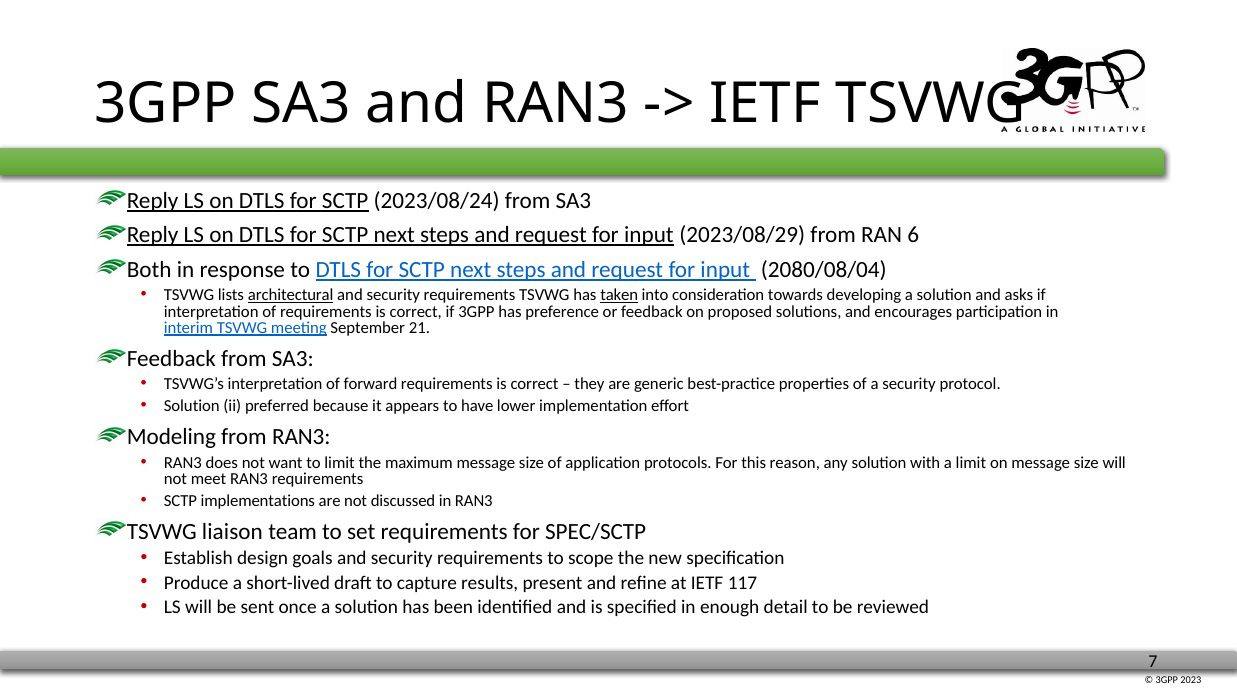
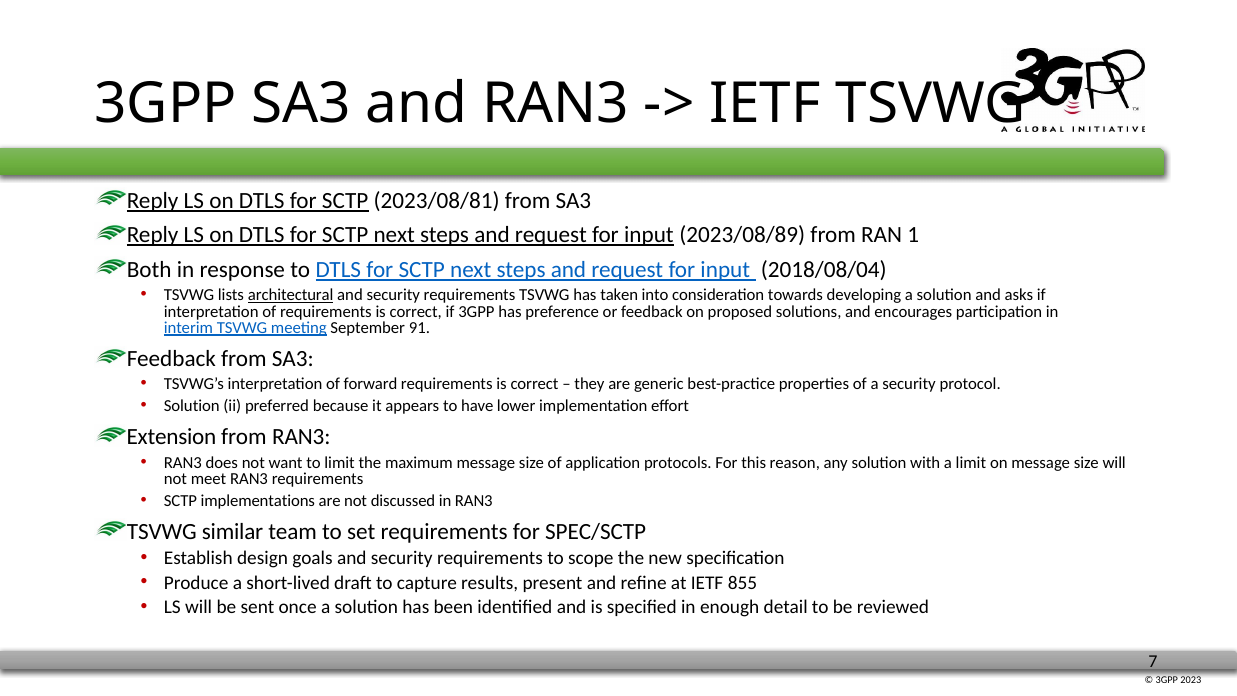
2023/08/24: 2023/08/24 -> 2023/08/81 (437, 201)
2023/08/29: 2023/08/29 -> 2023/08/89 (742, 235)
6: 6 -> 1 (913, 235)
2080/08/04: 2080/08/04 -> 2018/08/04 (824, 270)
taken underline: present -> none (619, 295)
21: 21 -> 91 (419, 328)
Modeling: Modeling -> Extension (172, 437)
liaison: liaison -> similar (233, 531)
117: 117 -> 855 (742, 583)
